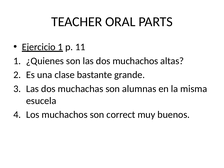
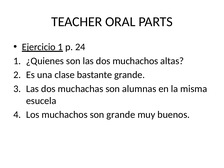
11: 11 -> 24 (80, 47)
son correct: correct -> grande (121, 115)
